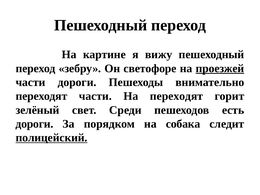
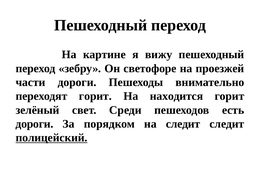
проезжей underline: present -> none (220, 68)
переходят части: части -> горит (95, 96)
На переходят: переходят -> находится (177, 96)
на собака: собака -> следит (183, 124)
